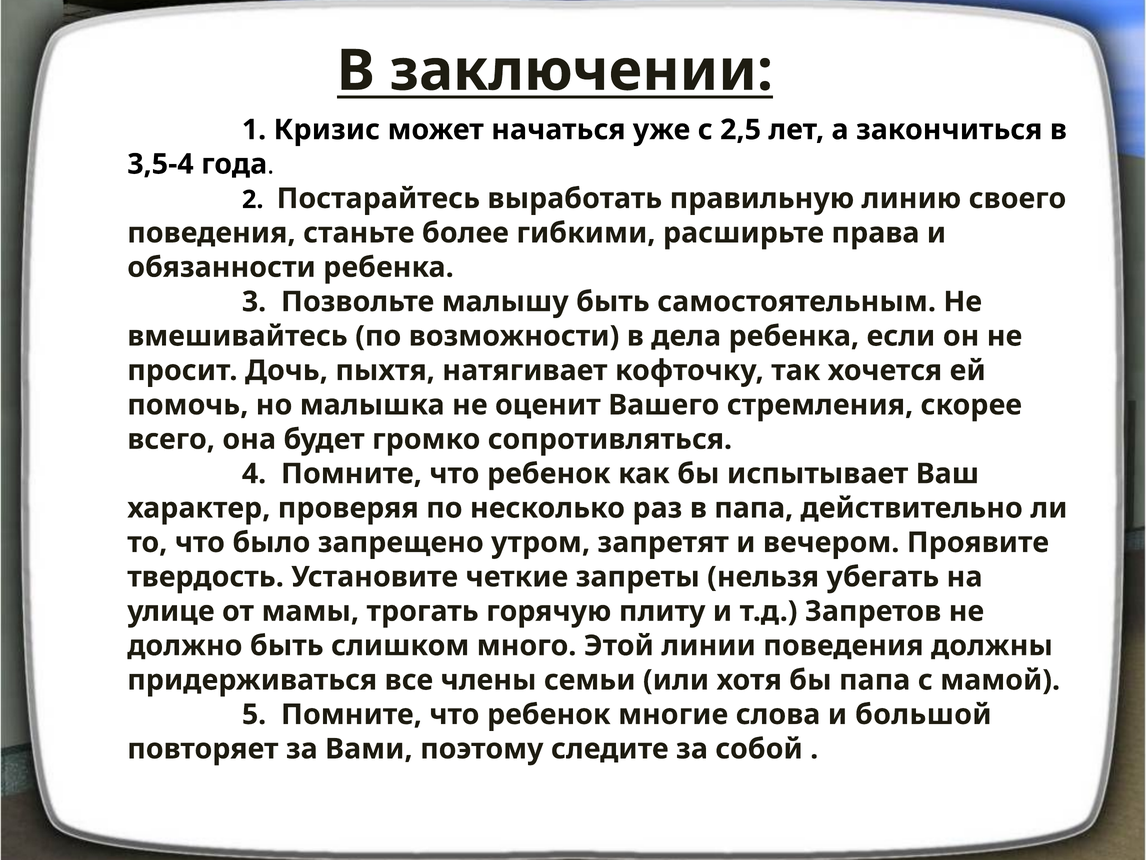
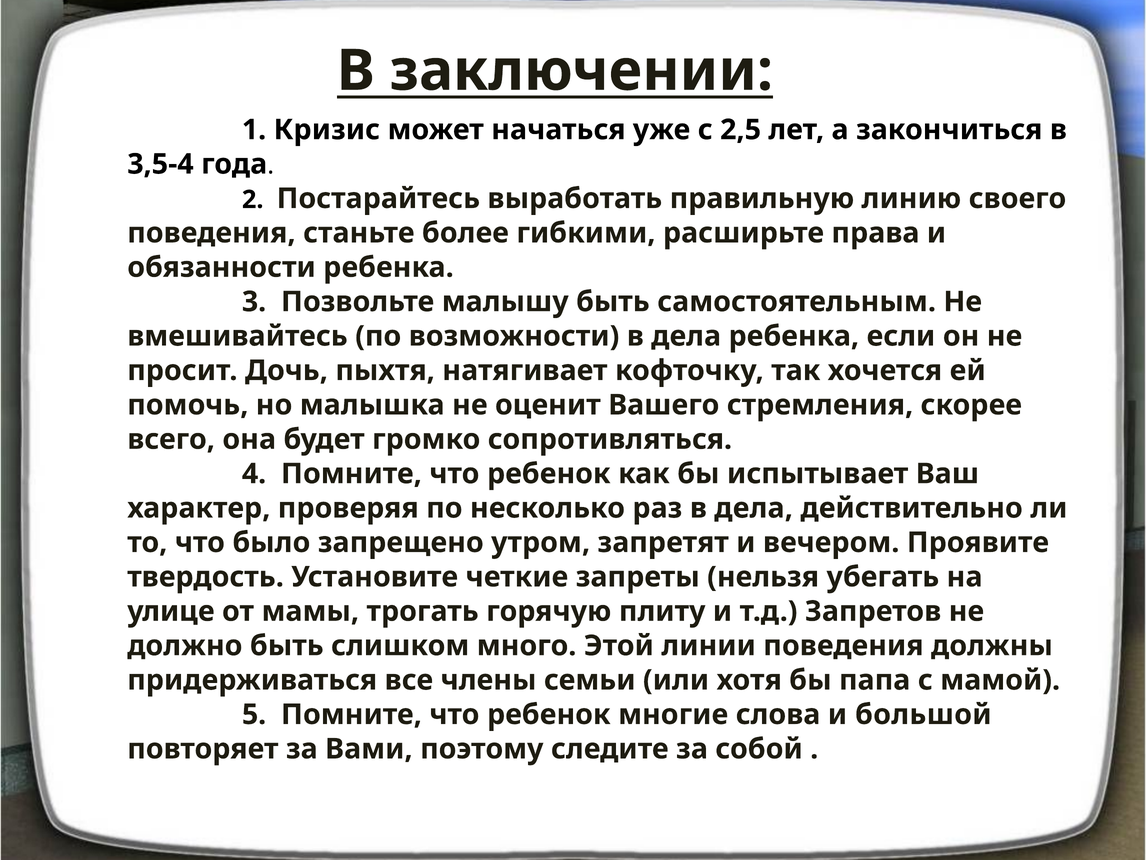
раз в папа: папа -> дела (754, 508)
